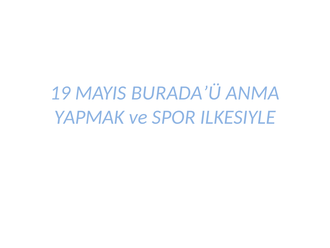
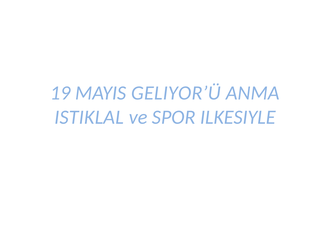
BURADA’Ü: BURADA’Ü -> GELIYOR’Ü (176, 93)
YAPMAK: YAPMAK -> ISTIKLAL (89, 117)
